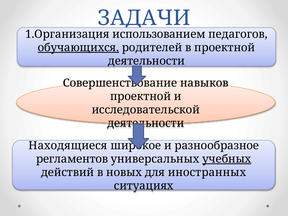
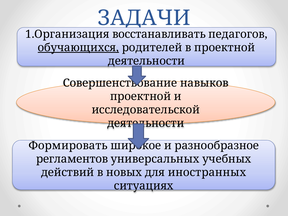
использованием: использованием -> восстанавливать (159, 34)
Находящиеся: Находящиеся -> Формировать (68, 146)
учебных underline: present -> none (227, 159)
